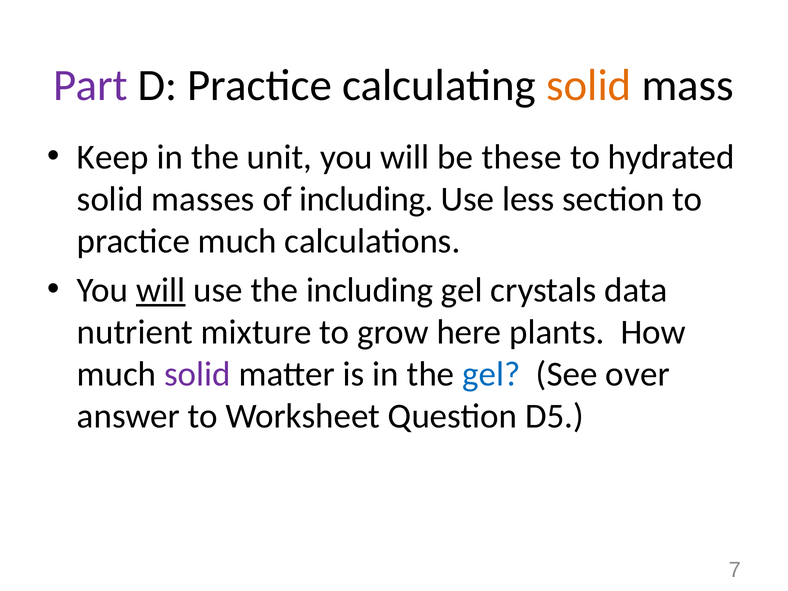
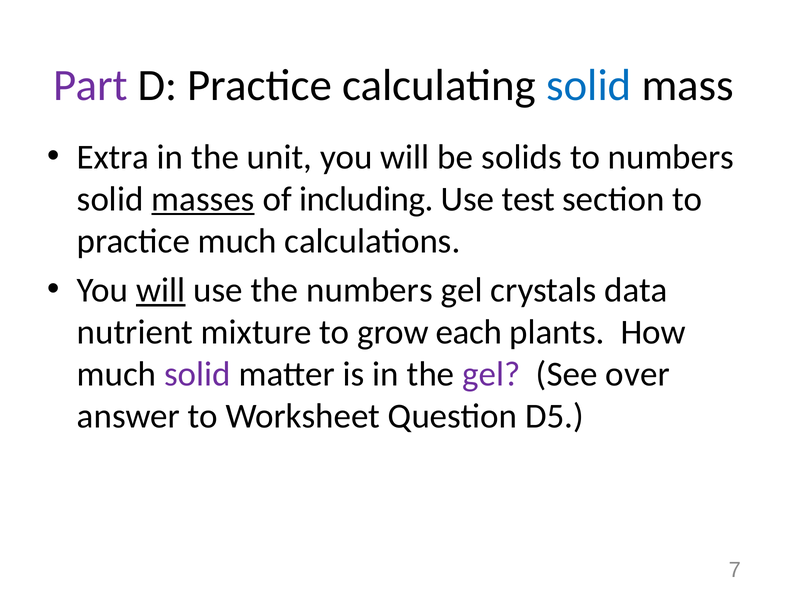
solid colour: orange -> blue (589, 85)
Keep: Keep -> Extra (113, 157)
these: these -> solids (522, 157)
to hydrated: hydrated -> numbers (671, 157)
masses underline: none -> present (203, 199)
less: less -> test (528, 199)
the including: including -> numbers (370, 290)
here: here -> each (469, 332)
gel colour: blue -> purple (491, 374)
